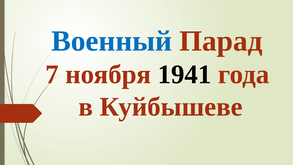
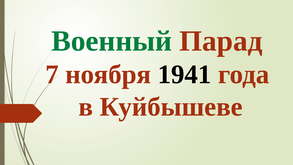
Военный colour: blue -> green (112, 41)
